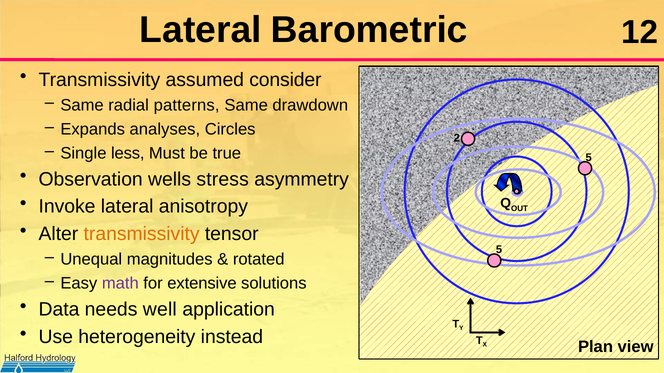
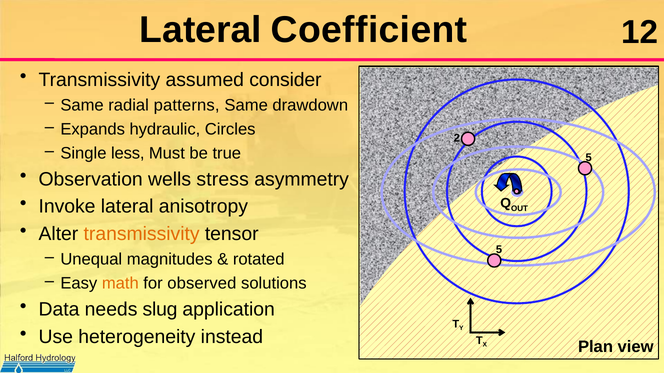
Barometric: Barometric -> Coefficient (369, 30)
analyses: analyses -> hydraulic (165, 129)
math colour: purple -> orange (120, 284)
extensive: extensive -> observed (202, 284)
well: well -> slug (160, 310)
